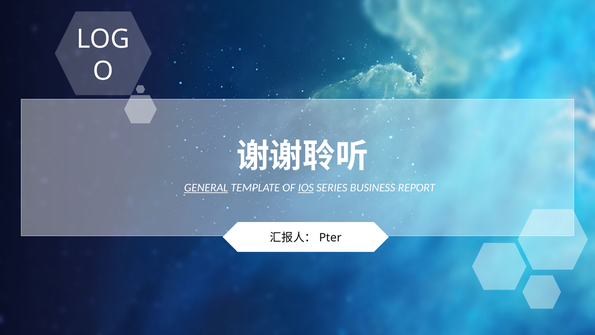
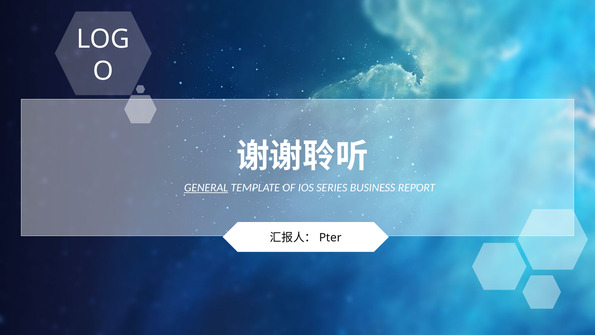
IOS underline: present -> none (306, 187)
